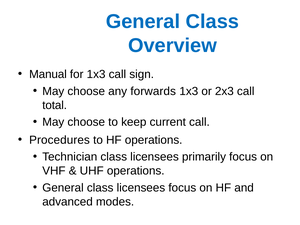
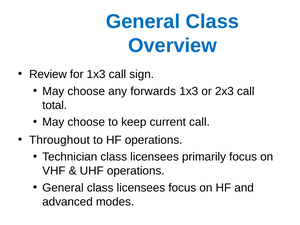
Manual: Manual -> Review (48, 74)
Procedures: Procedures -> Throughout (59, 140)
